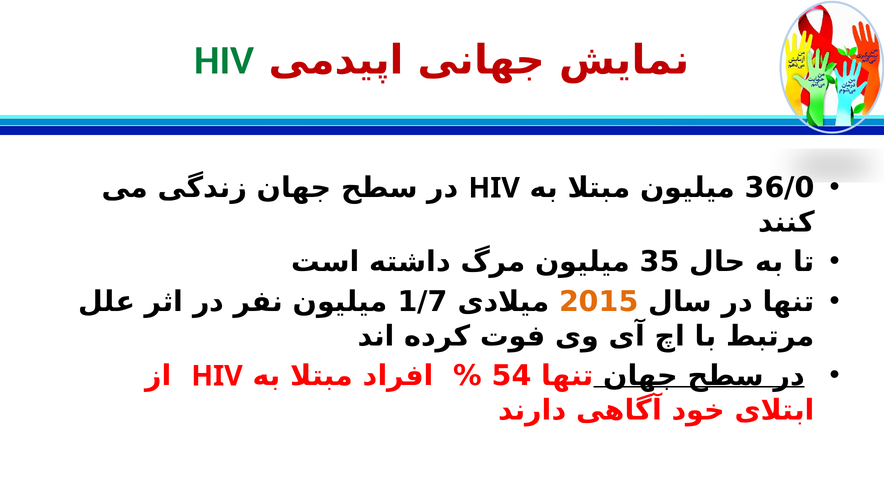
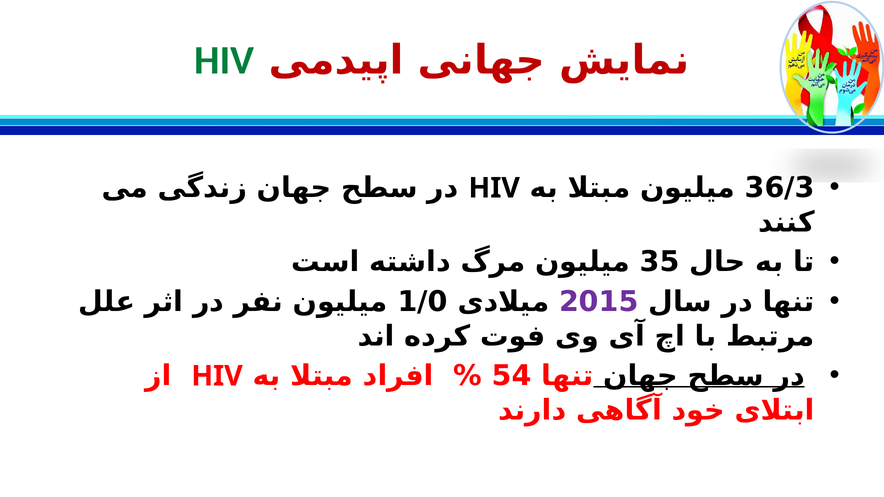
36/0: 36/0 -> 36/3 (780, 188)
1/7: 1/7 -> 1/0 (423, 302)
2015 colour: orange -> purple (599, 302)
